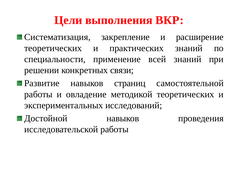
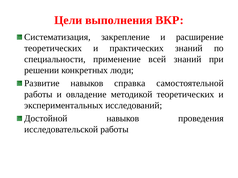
связи: связи -> люди (122, 70)
страниц: страниц -> справка (130, 83)
